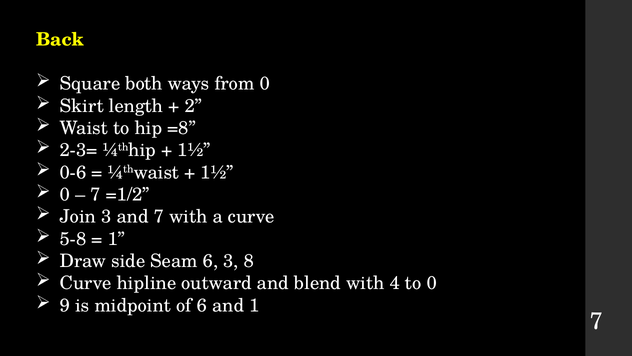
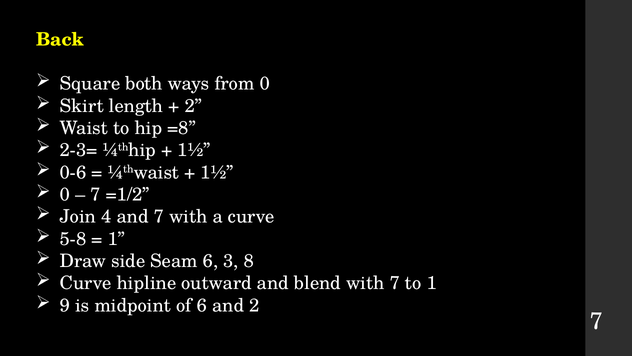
Join 3: 3 -> 4 (106, 216)
with 4: 4 -> 7 (395, 283)
to 0: 0 -> 1 (432, 283)
and 1: 1 -> 2 (254, 305)
